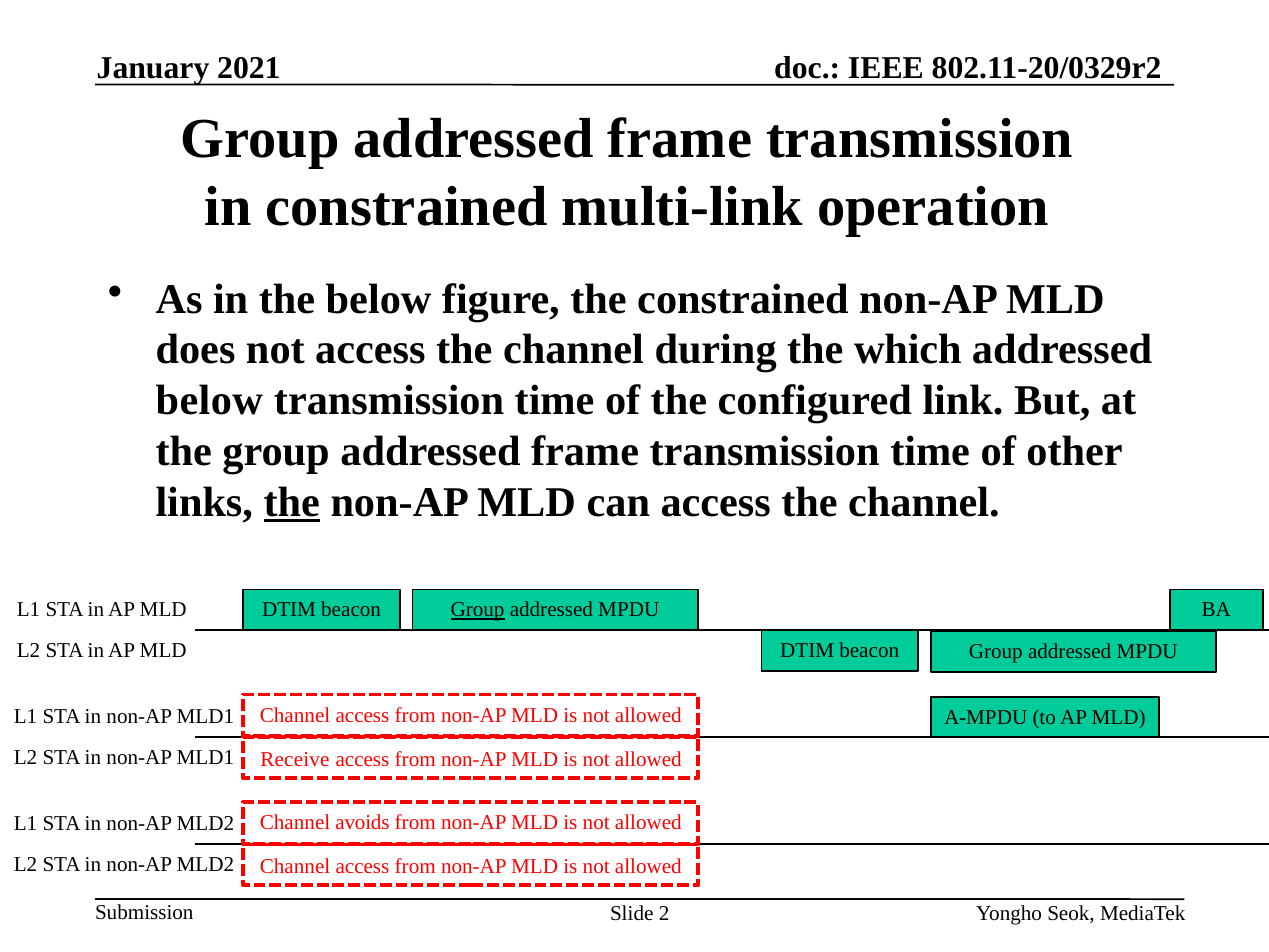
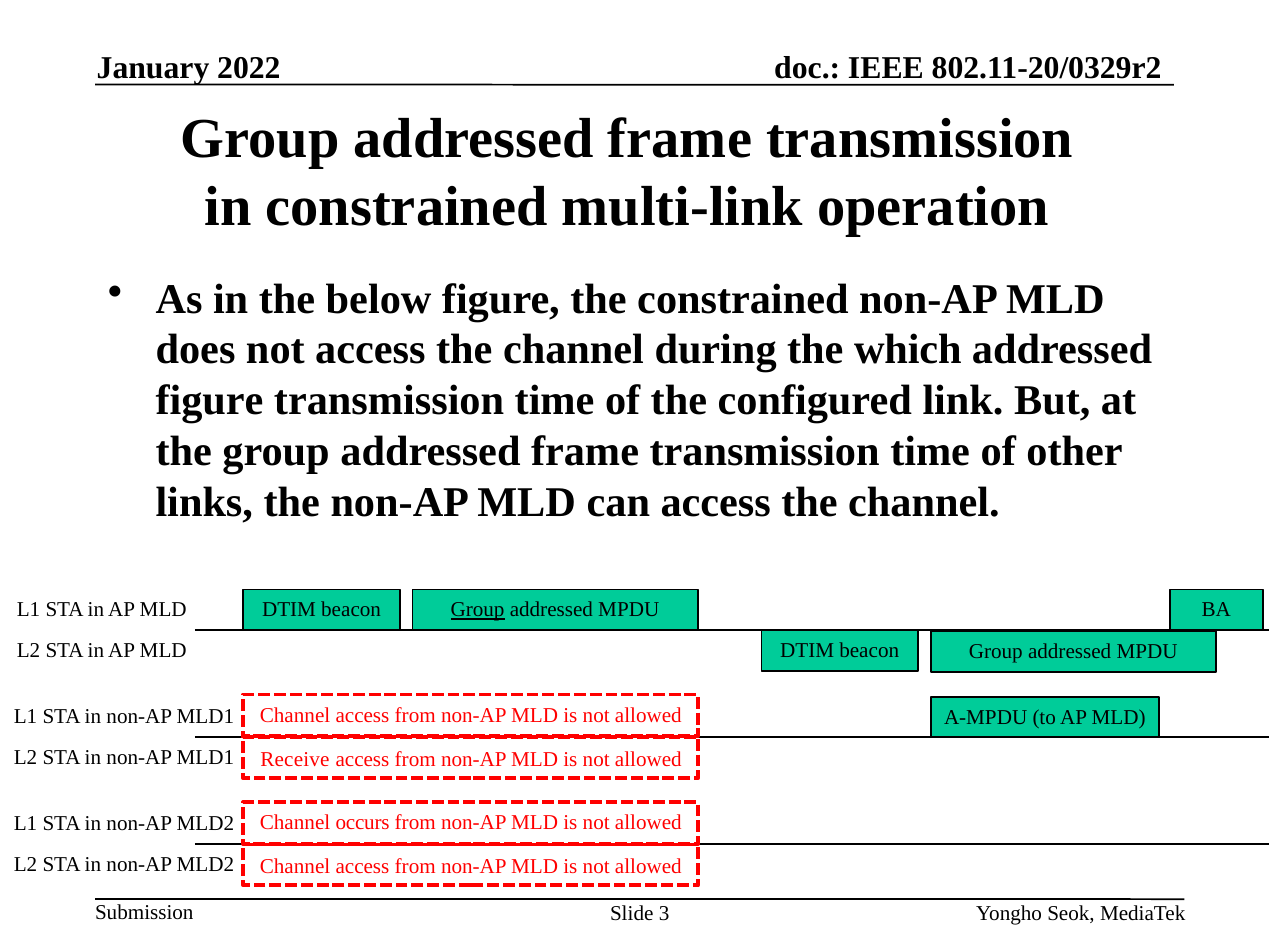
2021: 2021 -> 2022 (249, 68)
below: below -> figure (209, 401)
the underline: present -> none (292, 502)
avoids: avoids -> occurs (363, 822)
2: 2 -> 3 (664, 913)
